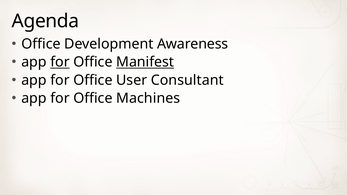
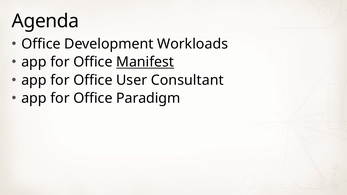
Awareness: Awareness -> Workloads (193, 44)
for underline: present -> none (60, 62)
Machines: Machines -> Paradigm (148, 98)
